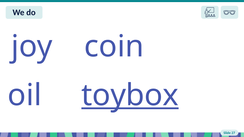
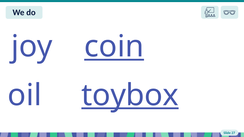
coin underline: none -> present (114, 47)
